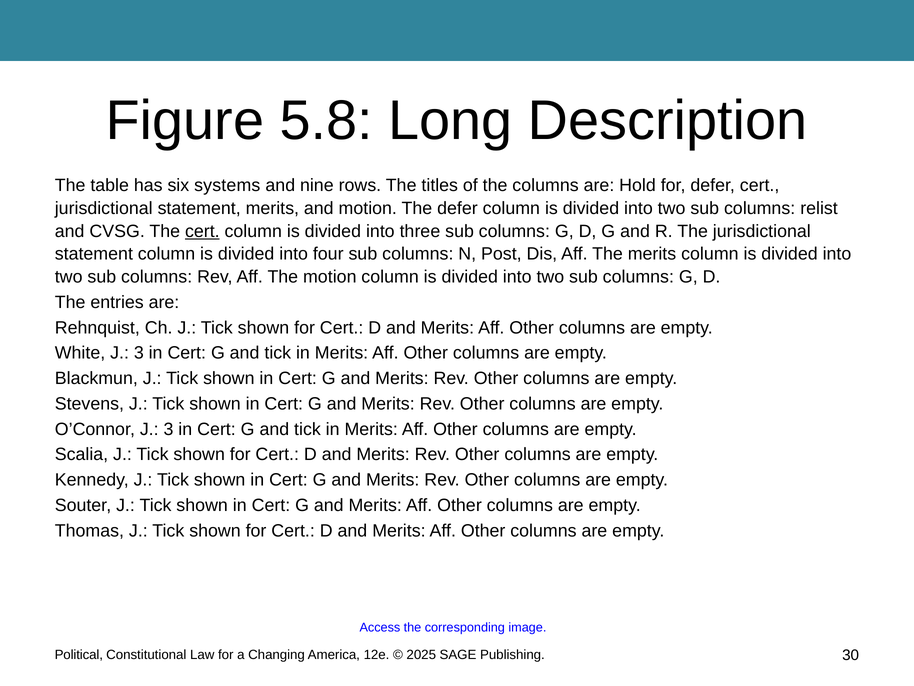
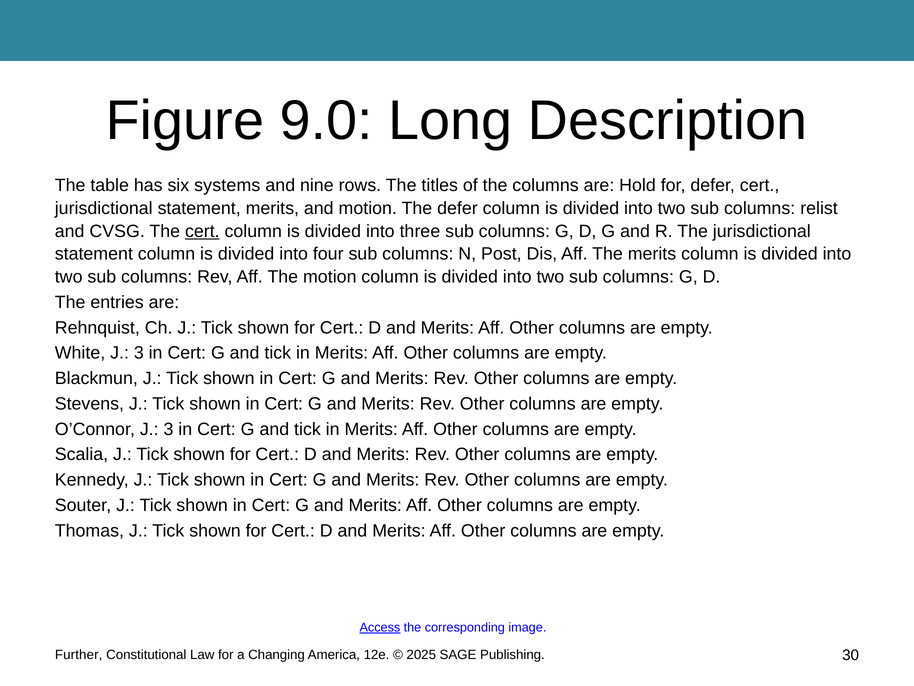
5.8: 5.8 -> 9.0 (326, 121)
Access underline: none -> present (380, 627)
Political: Political -> Further (79, 655)
